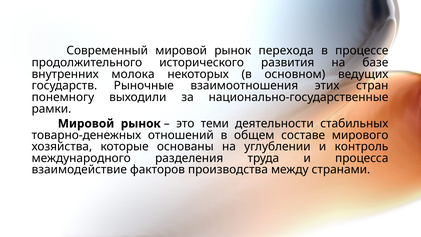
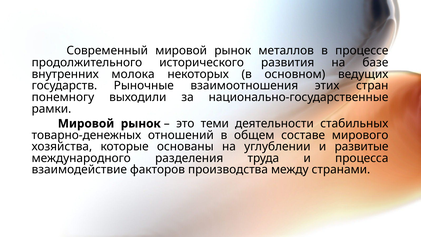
перехода: перехода -> металлов (286, 50)
контроль: контроль -> развитые (362, 147)
